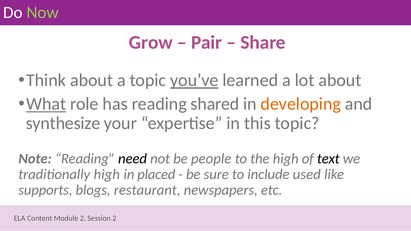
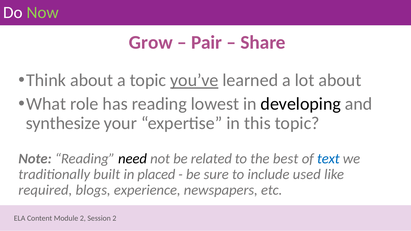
What underline: present -> none (46, 104)
shared: shared -> lowest (215, 104)
developing colour: orange -> black (301, 104)
people: people -> related (211, 159)
the high: high -> best (286, 159)
text colour: black -> blue (328, 159)
traditionally high: high -> built (107, 175)
supports: supports -> required (45, 190)
restaurant: restaurant -> experience (147, 190)
